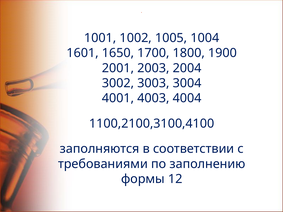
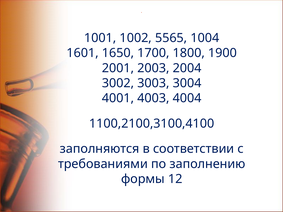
1005: 1005 -> 5565 (171, 38)
